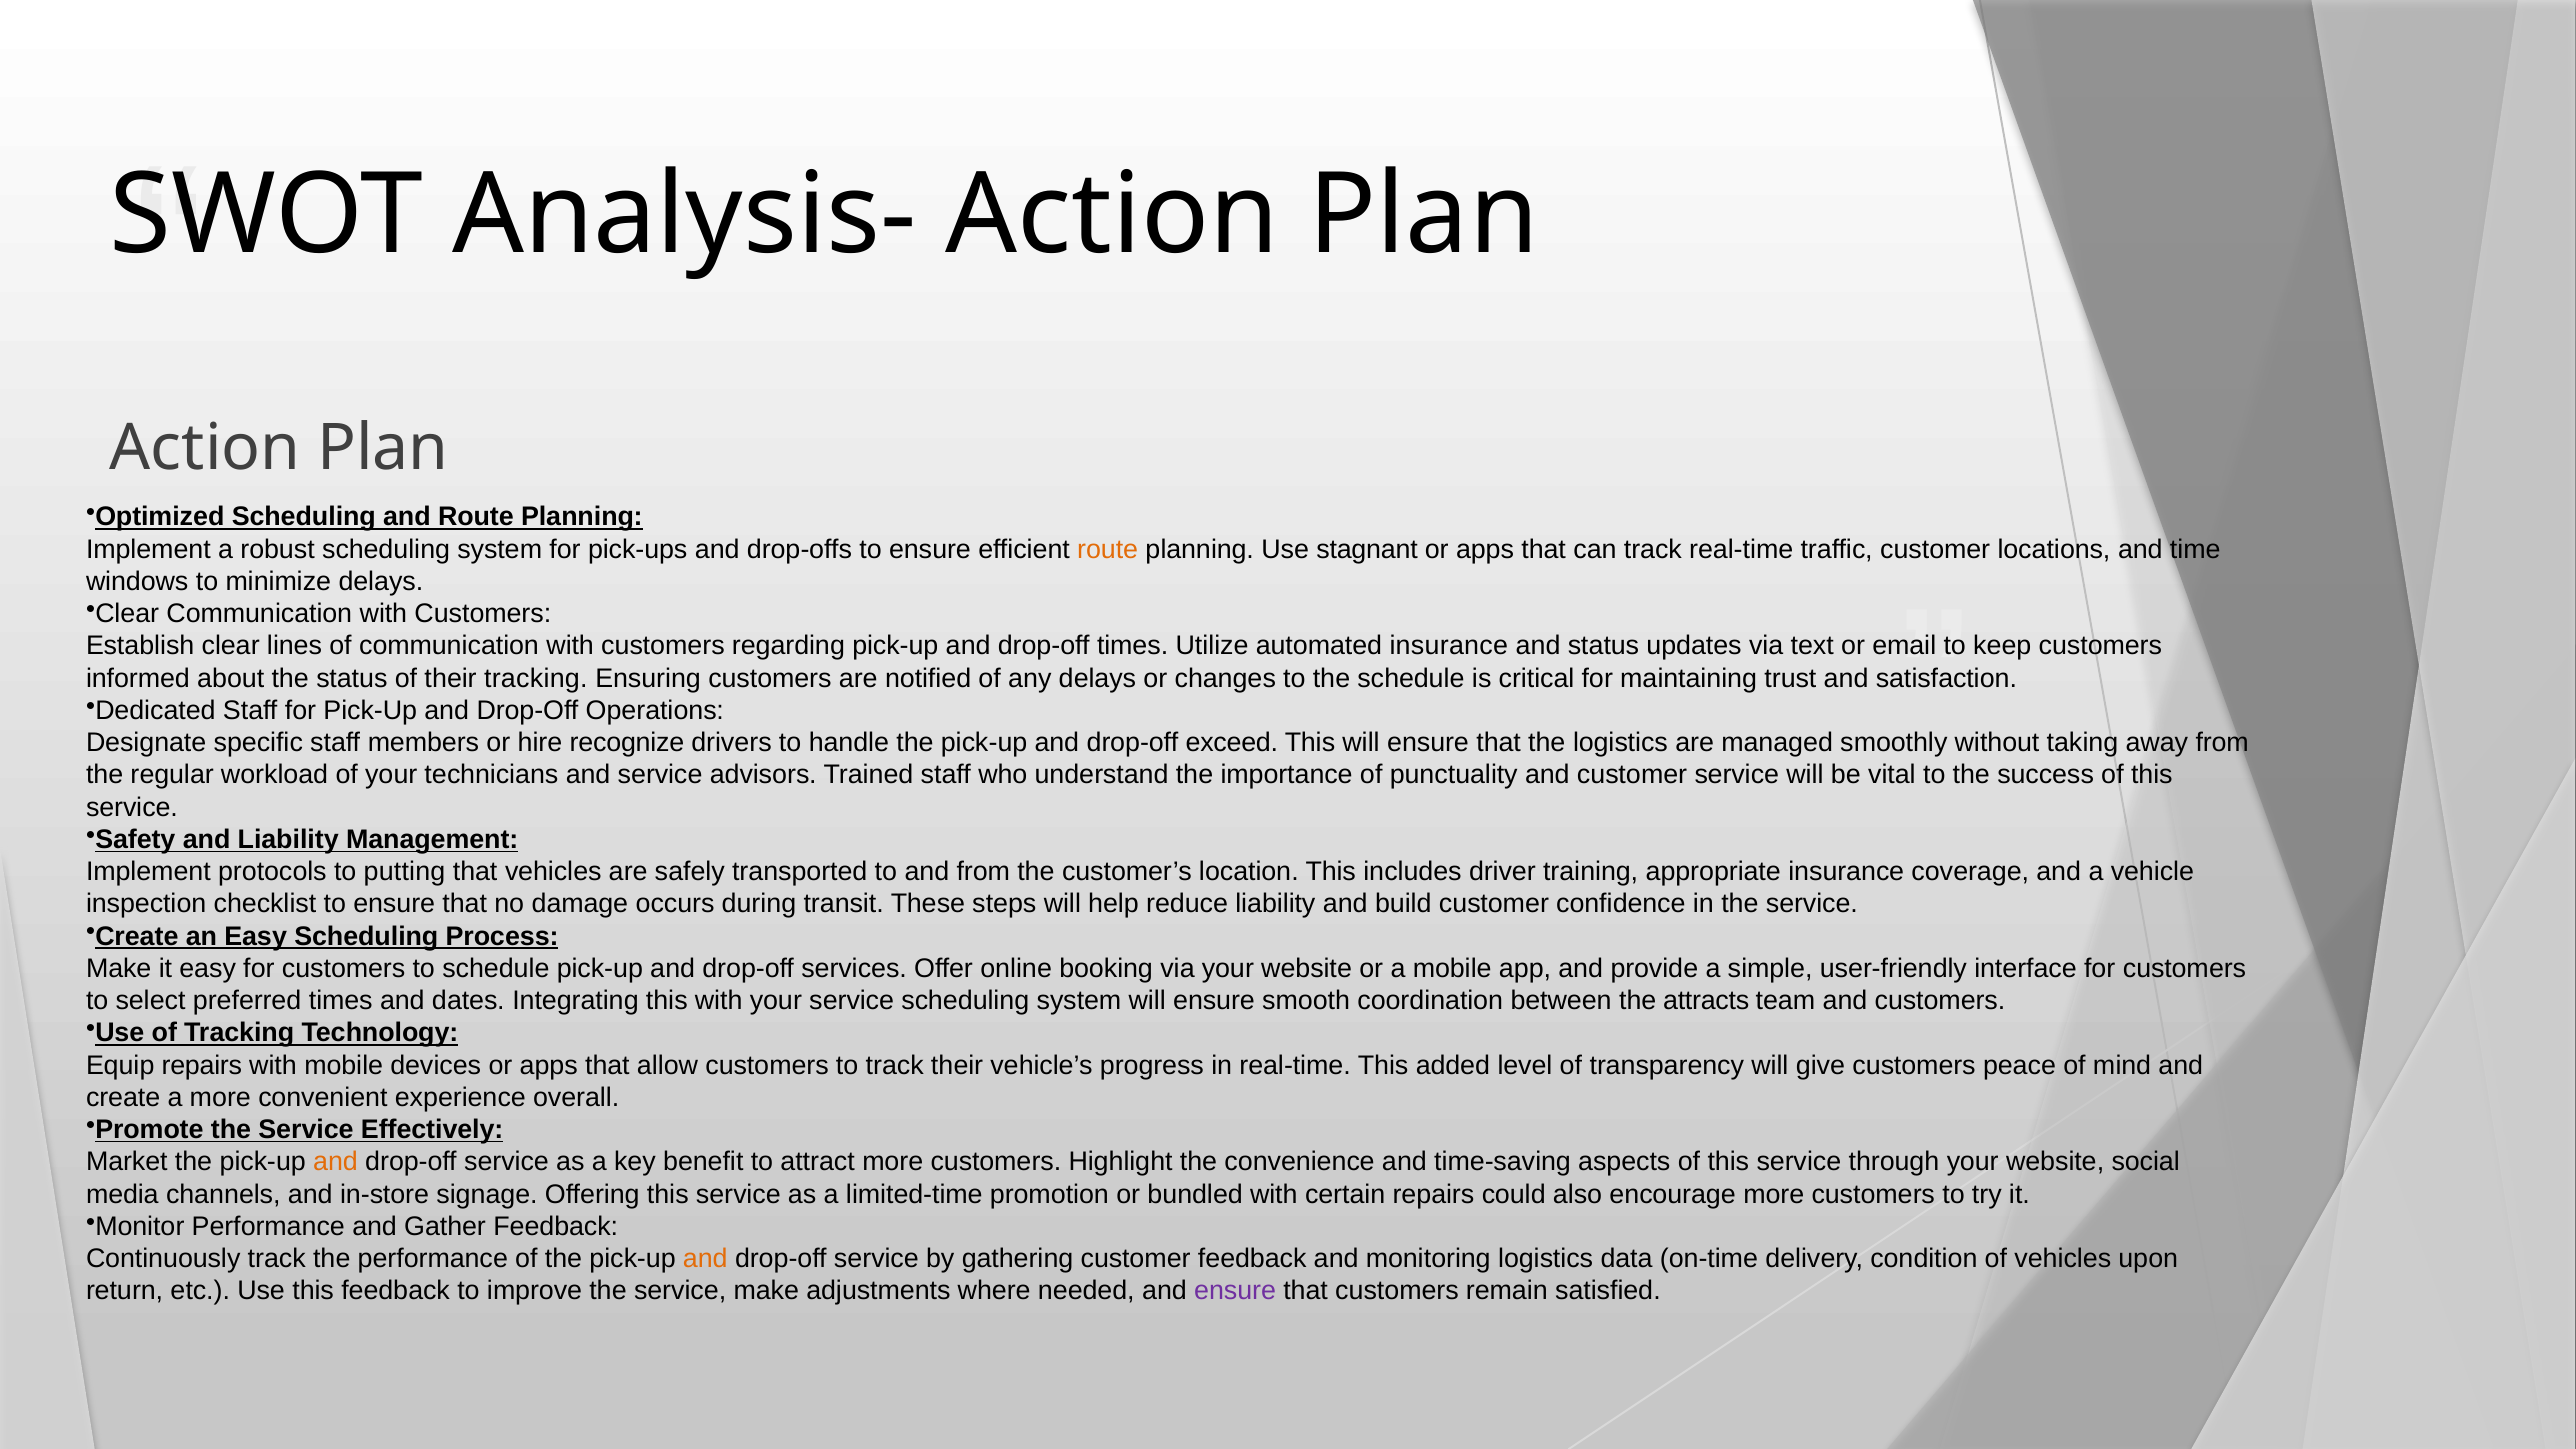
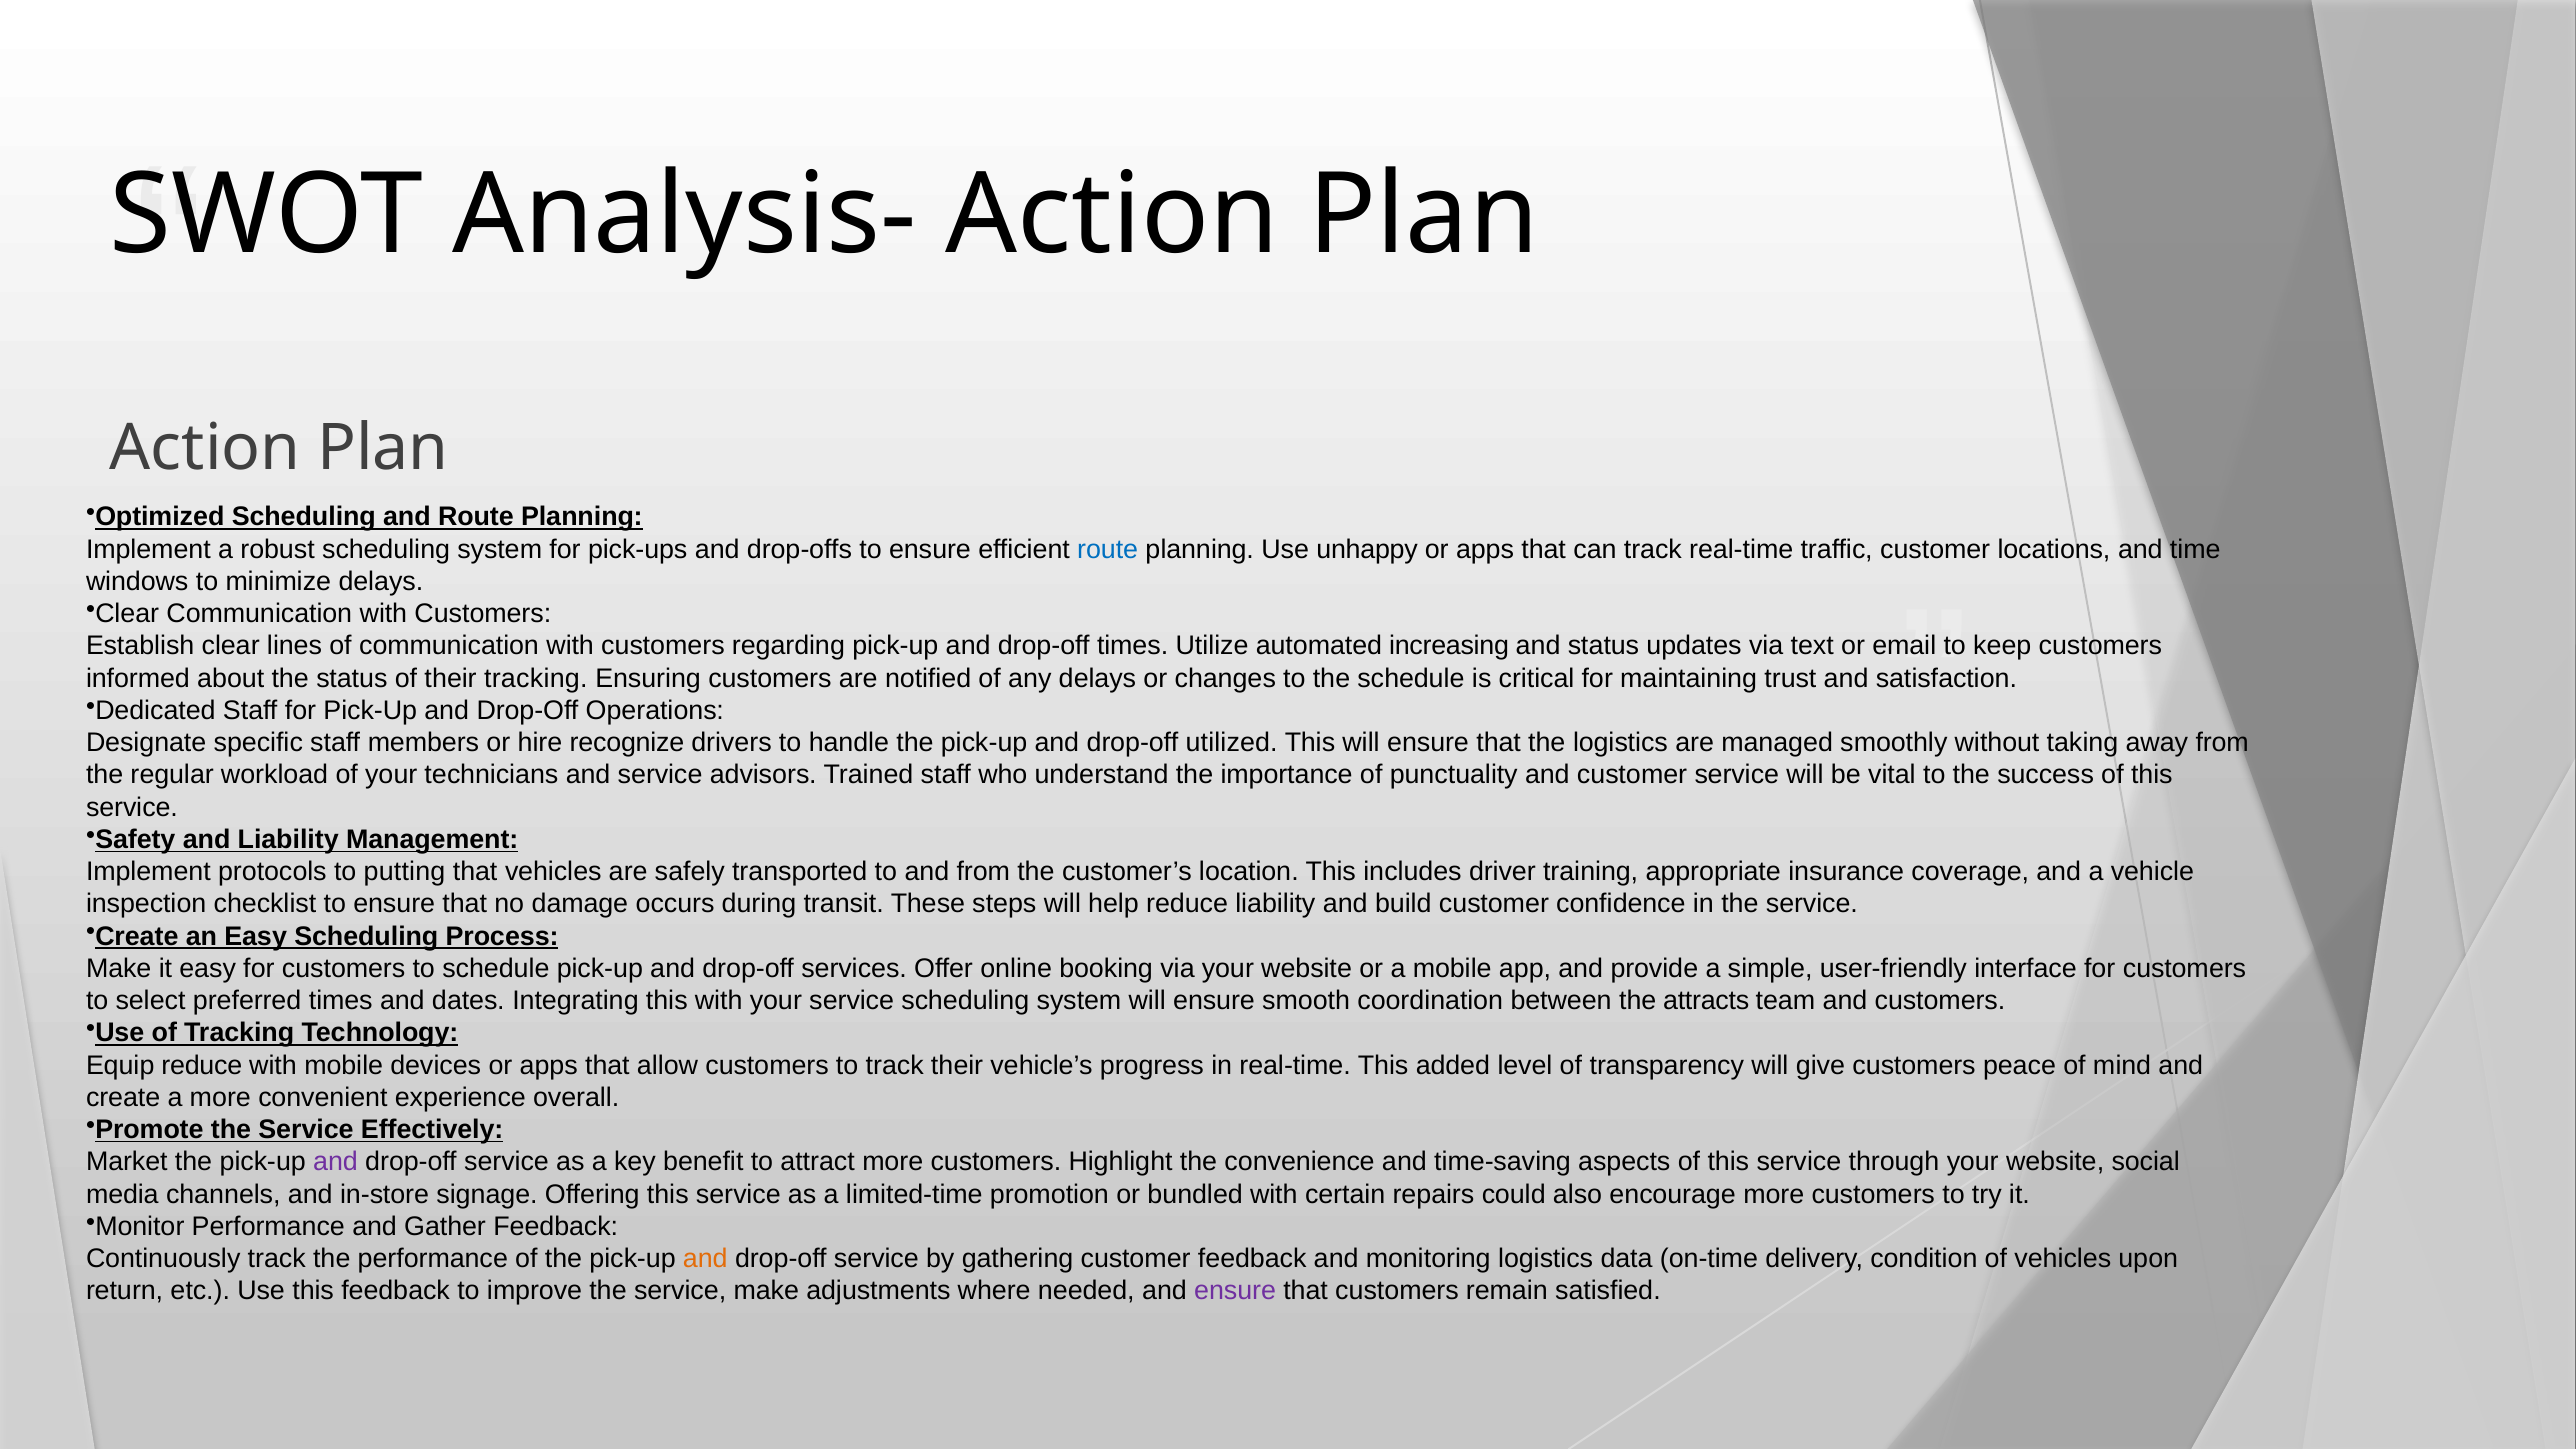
route colour: orange -> blue (1108, 549)
stagnant: stagnant -> unhappy (1367, 549)
automated insurance: insurance -> increasing (1449, 646)
exceed: exceed -> utilized (1232, 743)
Equip repairs: repairs -> reduce (202, 1065)
and colour: orange -> purple (335, 1162)
